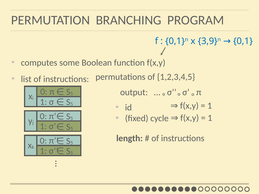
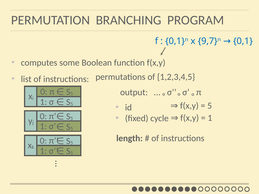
3,9: 3,9 -> 9,7 (208, 41)
1: 1 -> 5 (210, 106)
